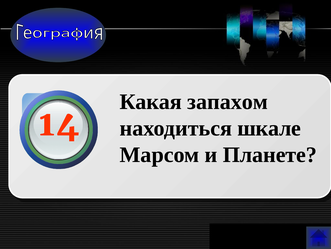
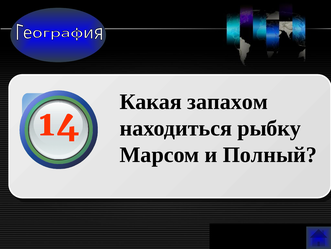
шкале: шкале -> рыбку (269, 128)
Планете: Планете -> Полный (270, 154)
